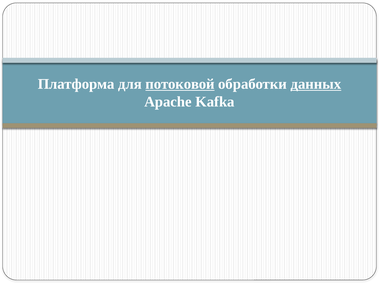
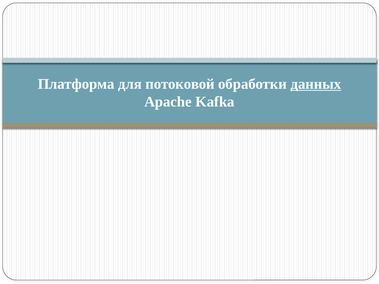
потоковой underline: present -> none (180, 84)
